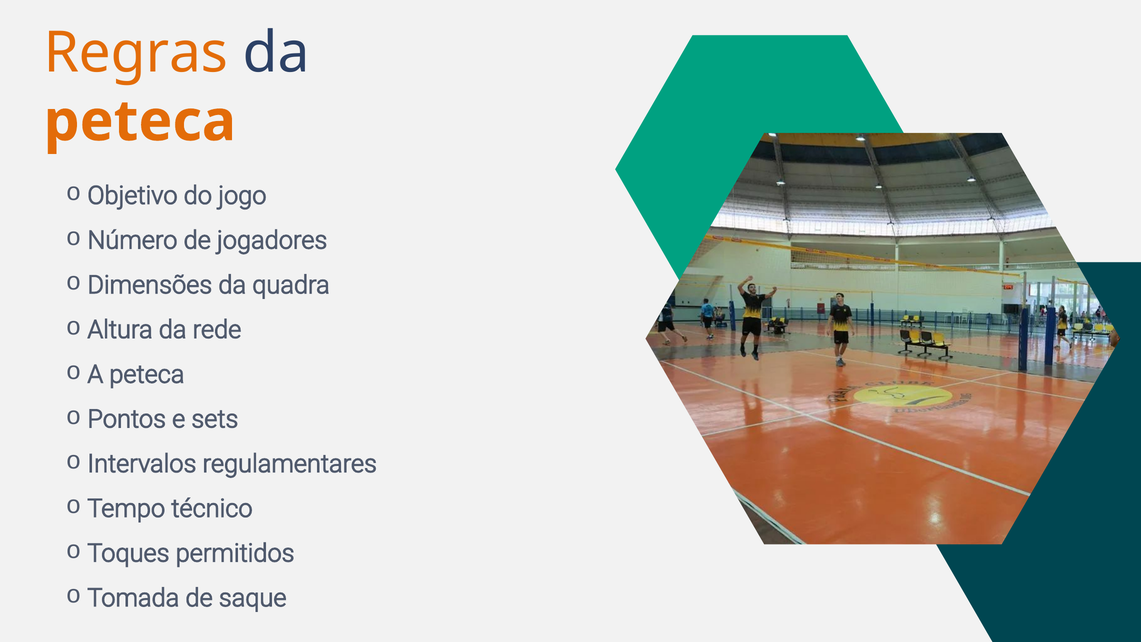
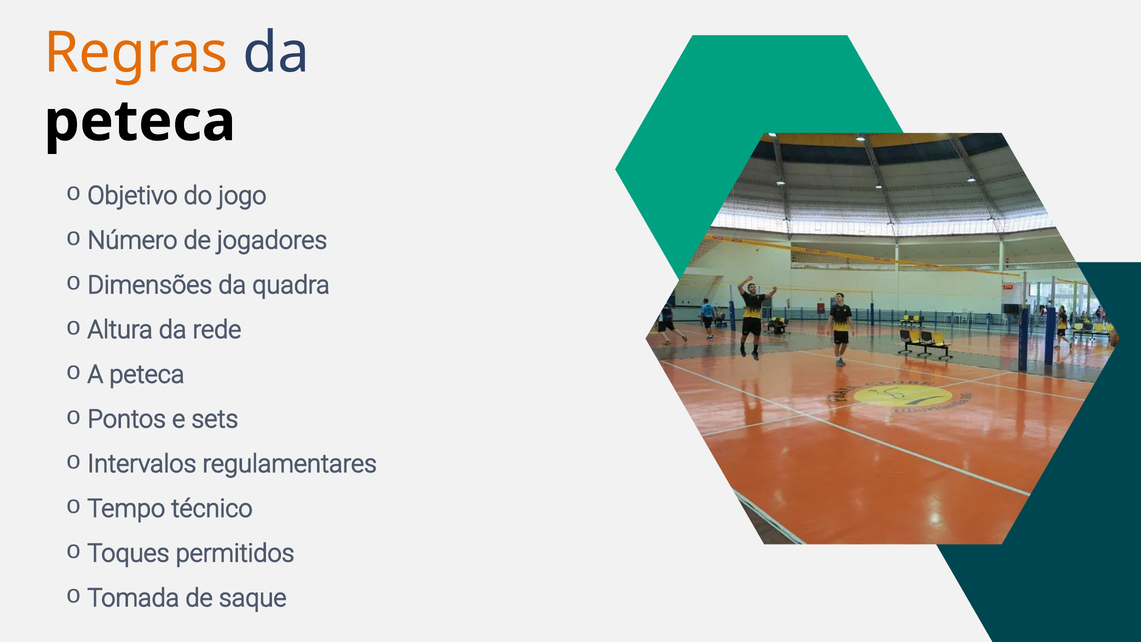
peteca colour: orange -> black (140, 121)
